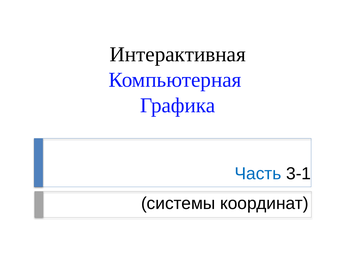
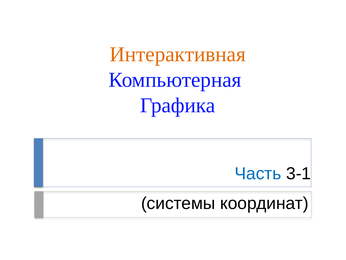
Интерактивная colour: black -> orange (178, 54)
